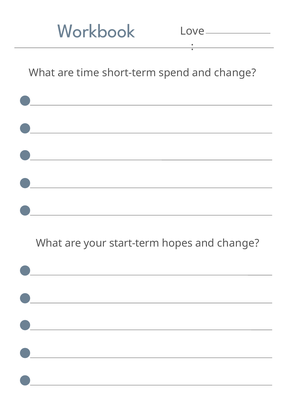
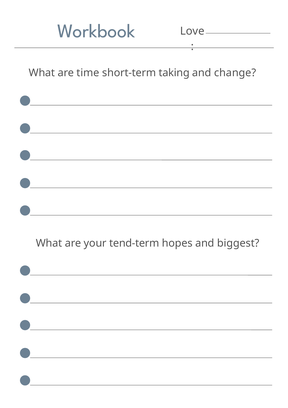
spend: spend -> taking (174, 73)
start-term: start-term -> tend-term (134, 243)
hopes and change: change -> biggest (238, 243)
